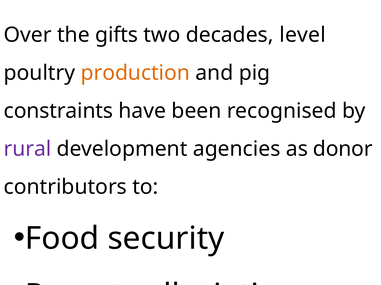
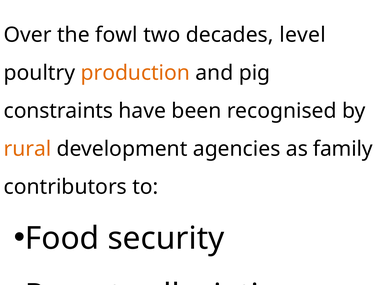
gifts: gifts -> fowl (116, 35)
rural colour: purple -> orange (27, 149)
donor: donor -> family (343, 149)
